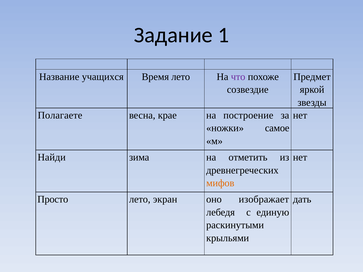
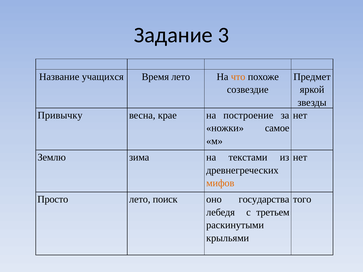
1: 1 -> 3 (223, 35)
что colour: purple -> orange (238, 77)
Полагаете: Полагаете -> Привычку (60, 115)
Найди: Найди -> Землю (52, 157)
отметить: отметить -> текстами (248, 157)
экран: экран -> поиск (165, 200)
изображает: изображает -> государства (264, 200)
дать: дать -> того (302, 200)
единую: единую -> третьем (273, 212)
